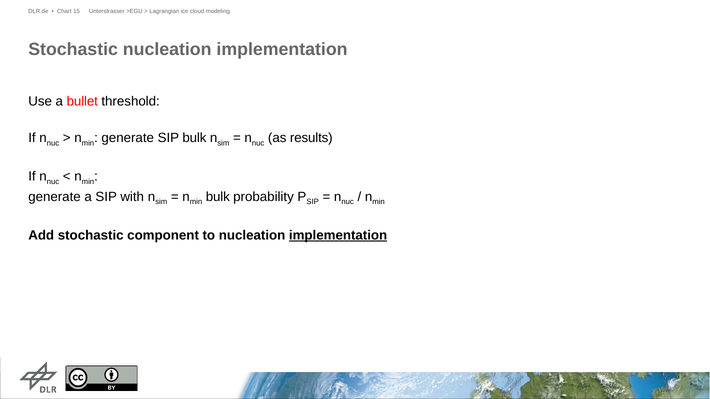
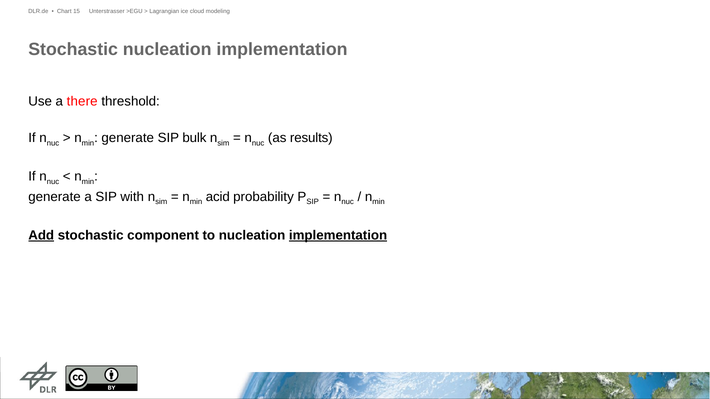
bullet: bullet -> there (82, 102)
bulk: bulk -> acid (218, 197)
Add underline: none -> present (41, 235)
